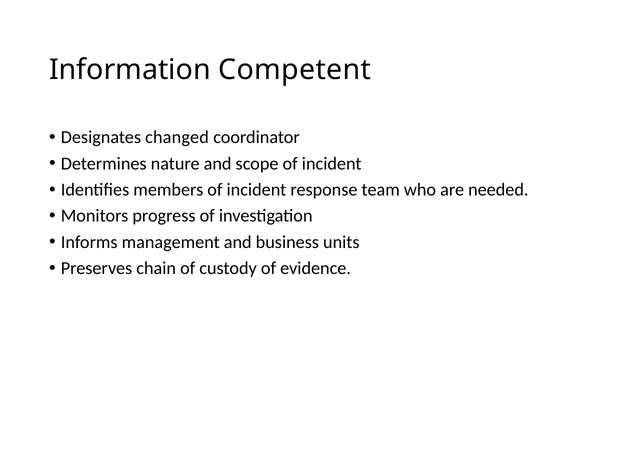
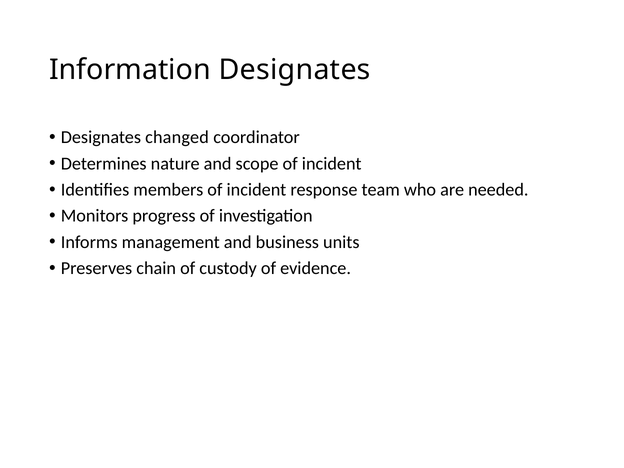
Information Competent: Competent -> Designates (295, 70)
